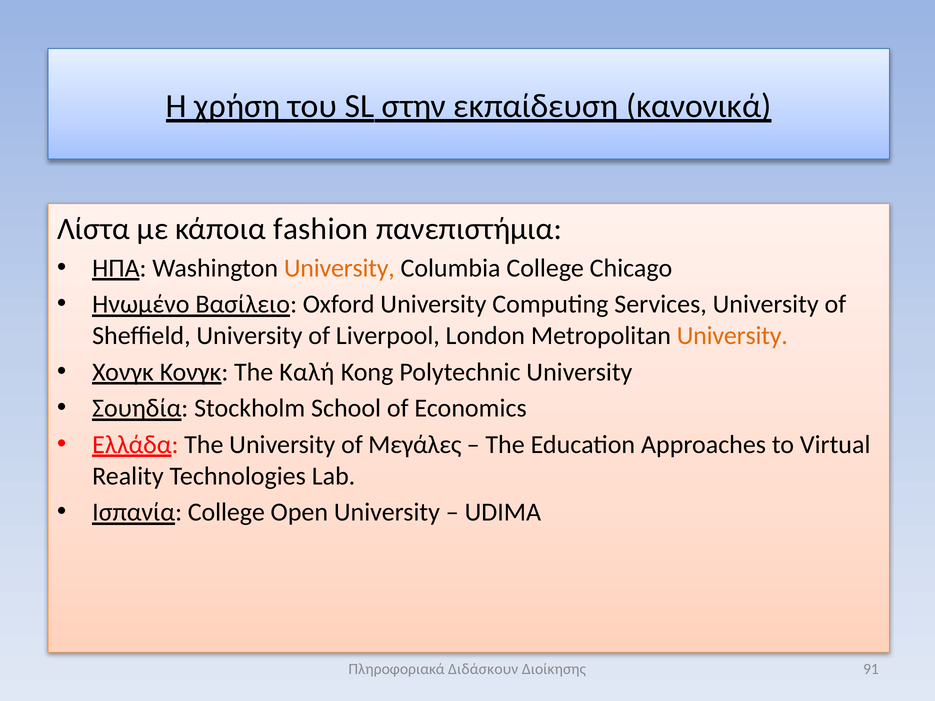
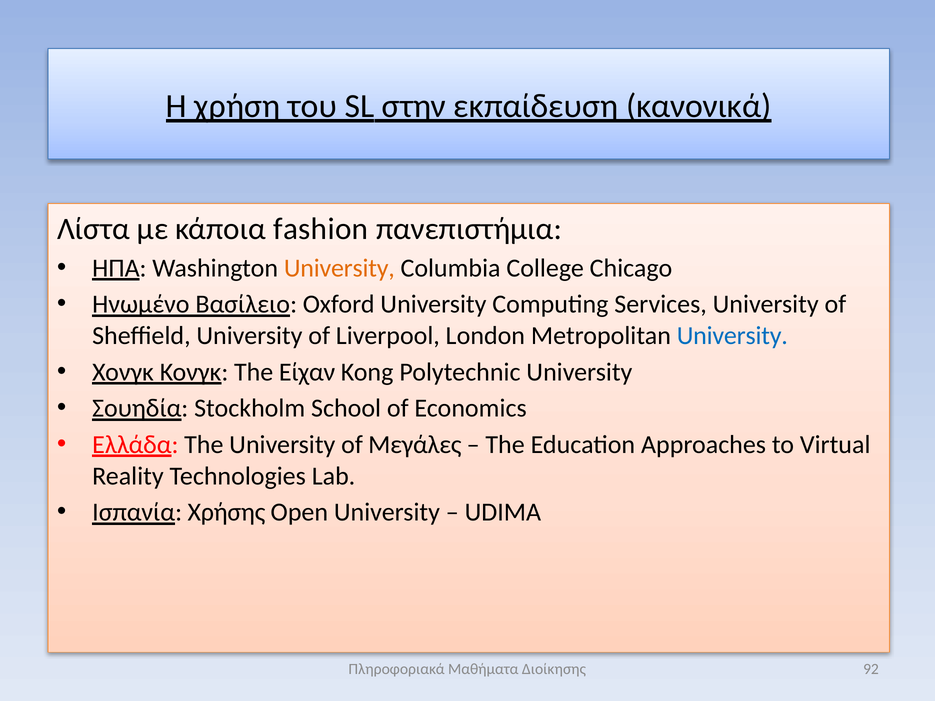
University colour: orange -> blue (732, 336)
Καλή: Καλή -> Είχαν (307, 372)
Ισπανία College: College -> Χρήσης (226, 513)
Διδάσκουν: Διδάσκουν -> Μαθήματα (483, 670)
91: 91 -> 92 (871, 670)
